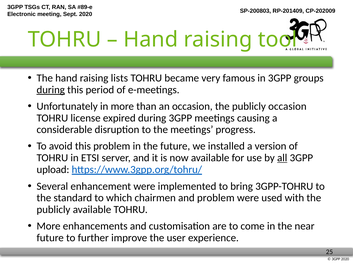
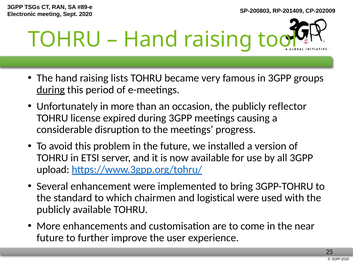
publicly occasion: occasion -> reflector (287, 106)
all underline: present -> none (282, 158)
and problem: problem -> logistical (216, 198)
